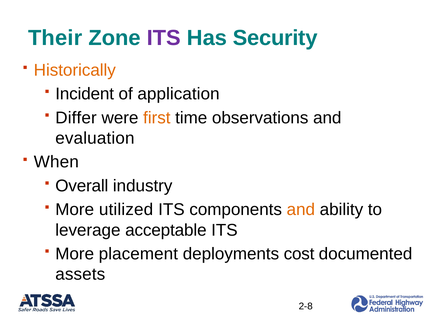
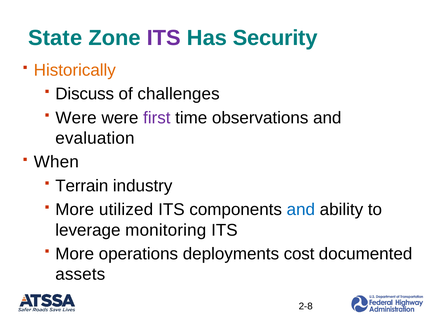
Their: Their -> State (55, 38)
Incident: Incident -> Discuss (85, 94)
application: application -> challenges (179, 94)
Differ: Differ -> Were (76, 118)
first colour: orange -> purple (157, 118)
Overall: Overall -> Terrain (82, 186)
and colour: orange -> blue (301, 210)
acceptable: acceptable -> monitoring (166, 230)
placement: placement -> operations (138, 254)
